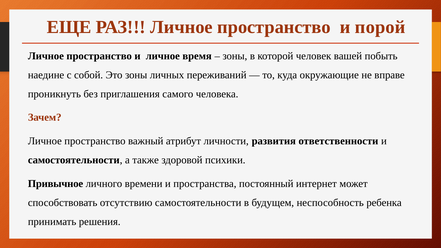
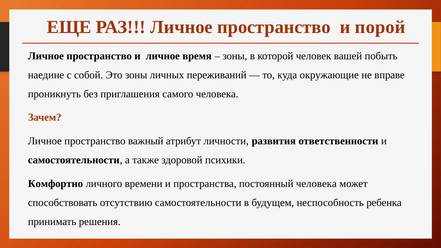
Привычное: Привычное -> Комфортно (55, 184)
постоянный интернет: интернет -> человека (316, 184)
